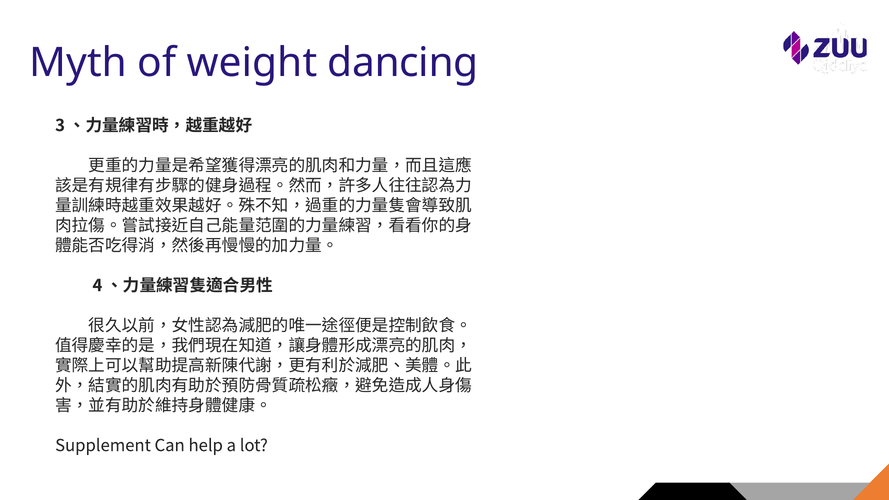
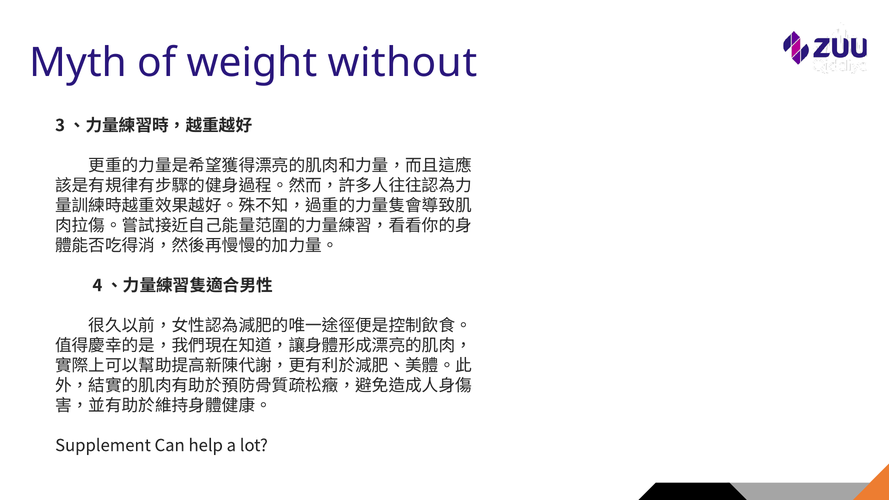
dancing: dancing -> without (403, 63)
